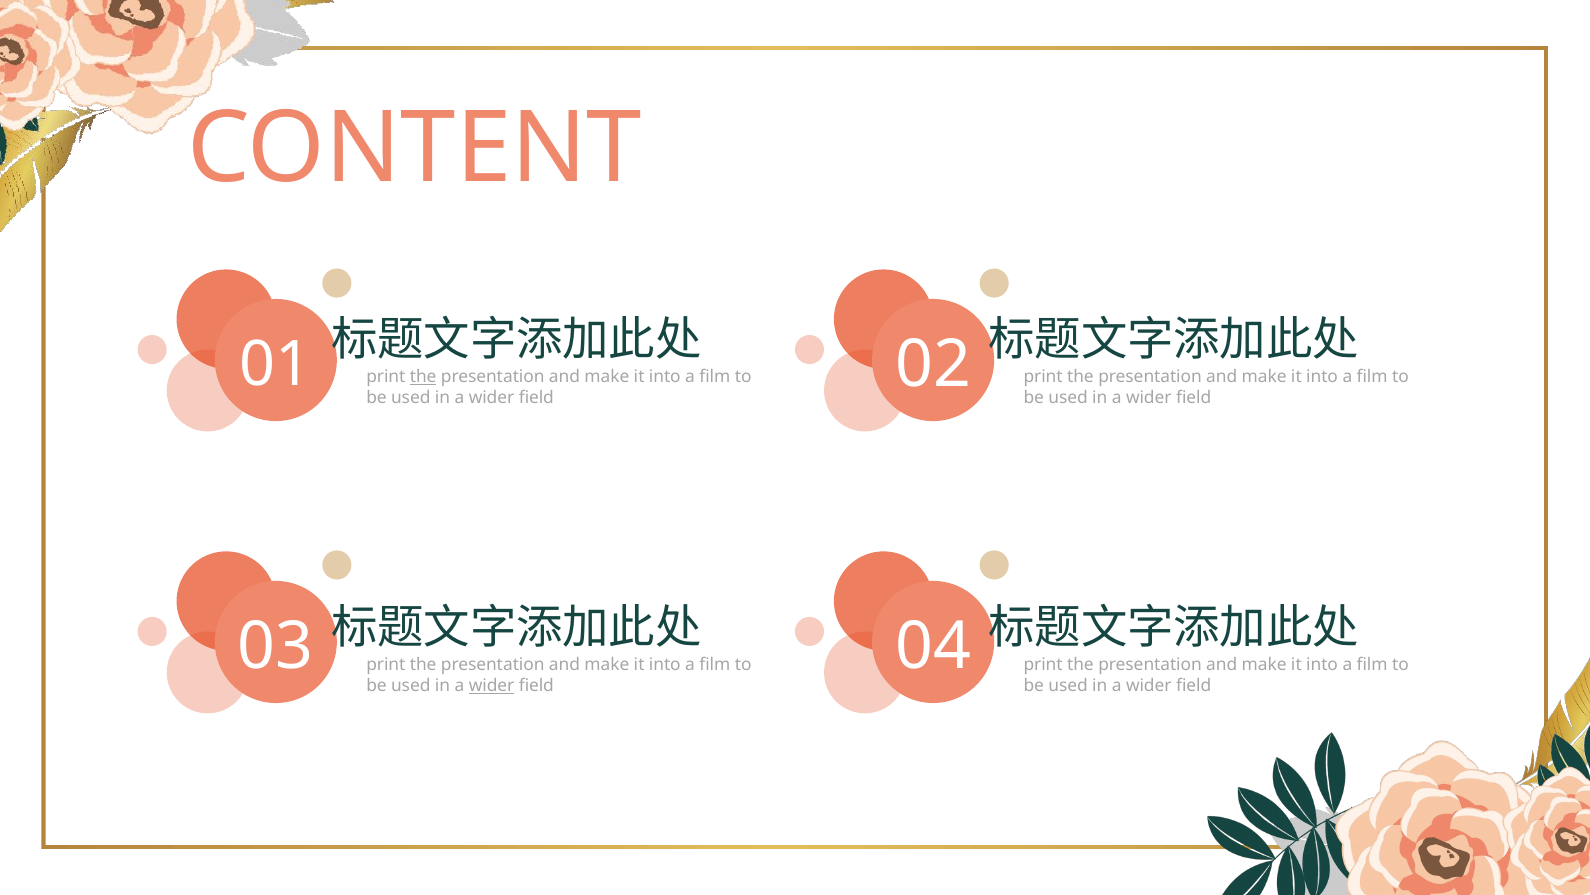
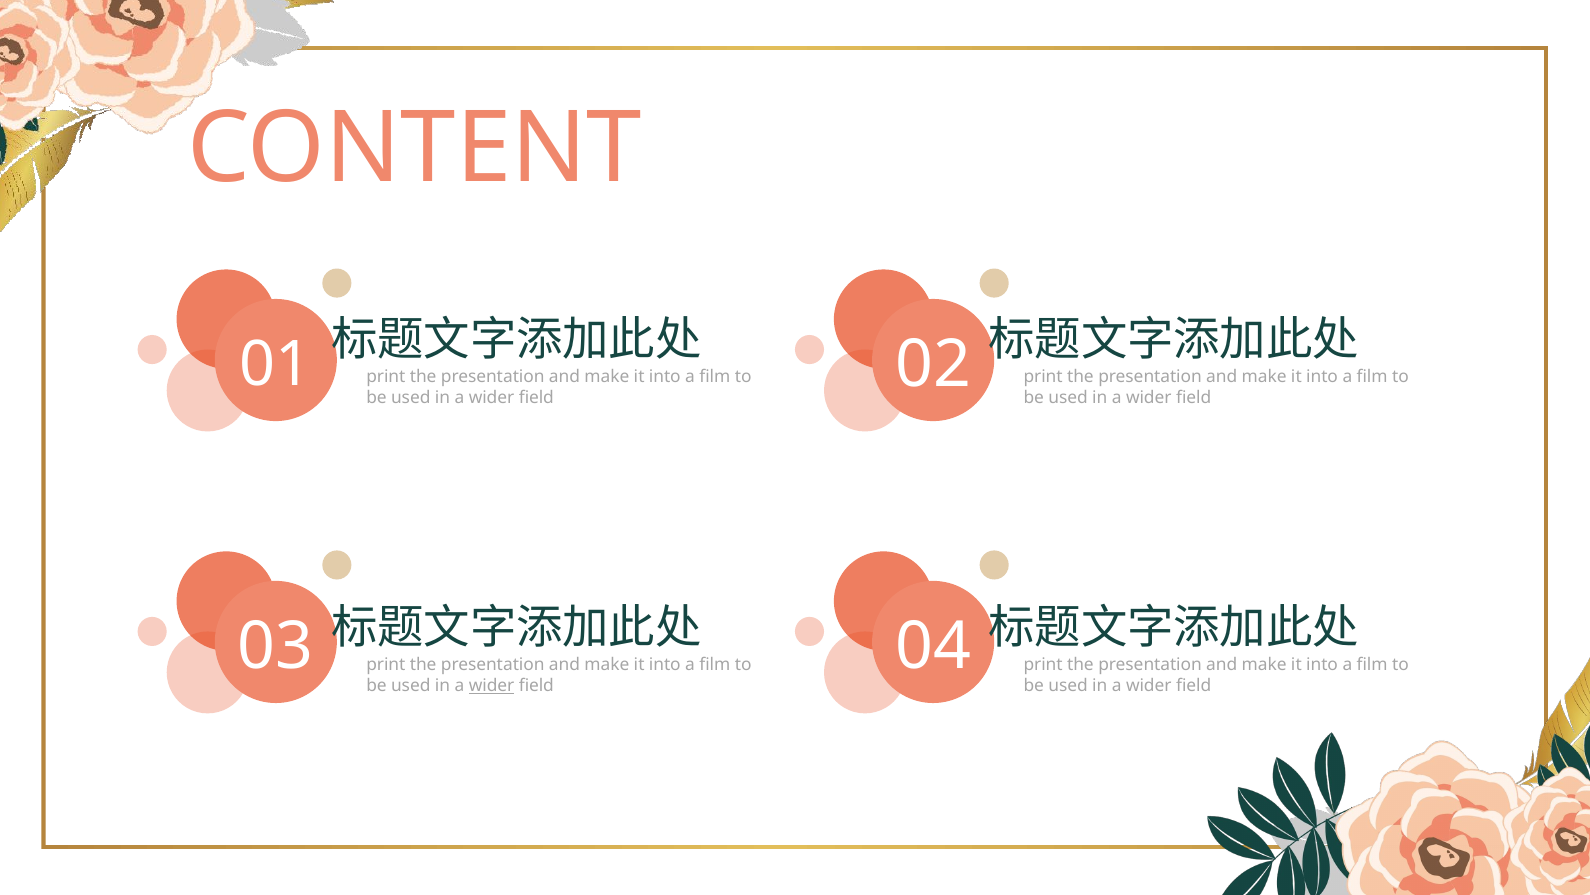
the underline: present -> none (423, 377)
